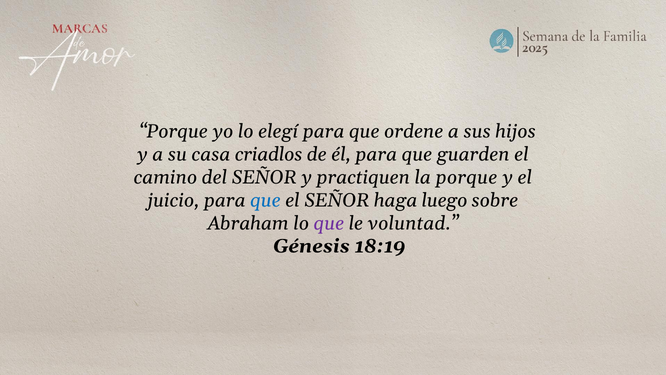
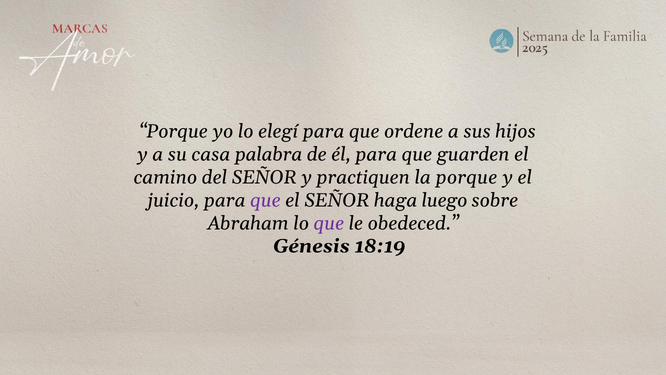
criadlos: criadlos -> palabra (269, 154)
que colour: blue -> purple (265, 200)
voluntad: voluntad -> obedeced (413, 223)
